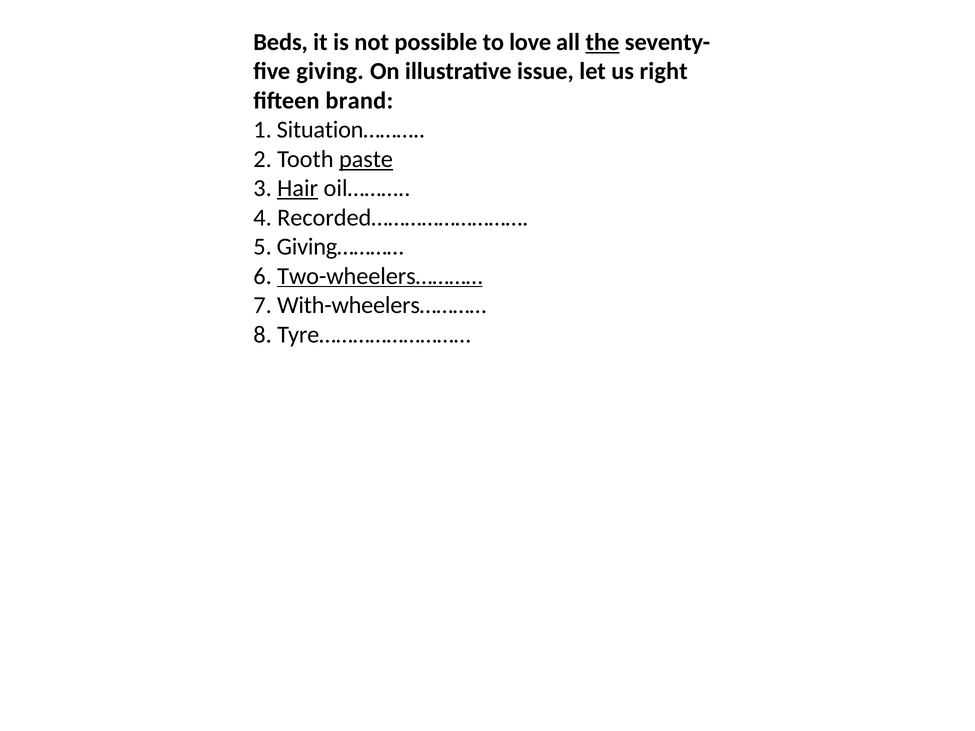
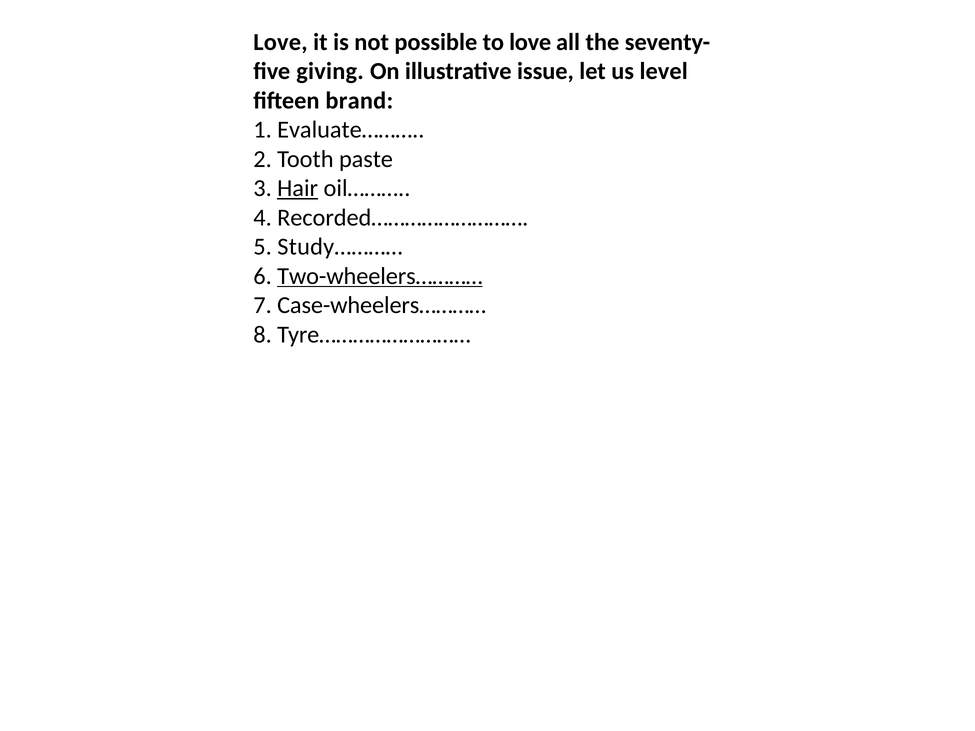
Beds: Beds -> Love (280, 42)
the underline: present -> none (602, 42)
right: right -> level (664, 71)
Situation………: Situation……… -> Evaluate……… (351, 130)
paste underline: present -> none (366, 159)
Giving…………: Giving………… -> Study………… (340, 247)
With-wheelers…………: With-wheelers………… -> Case-wheelers………… (382, 305)
